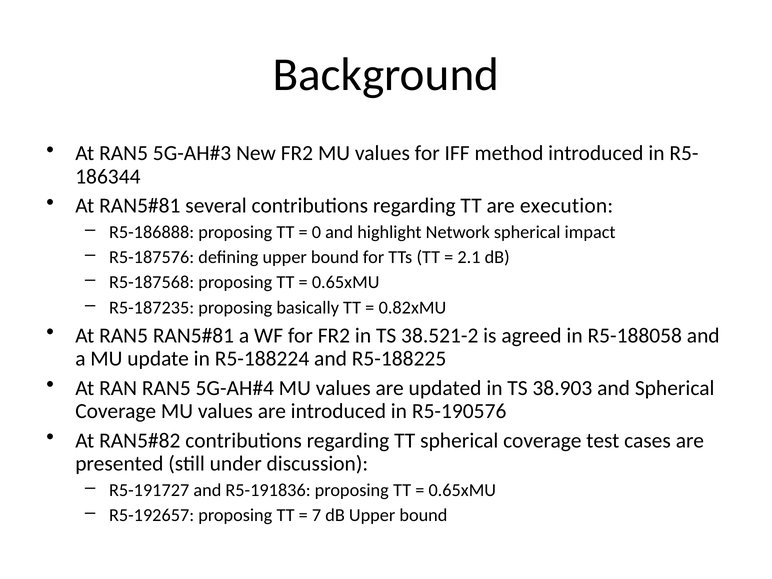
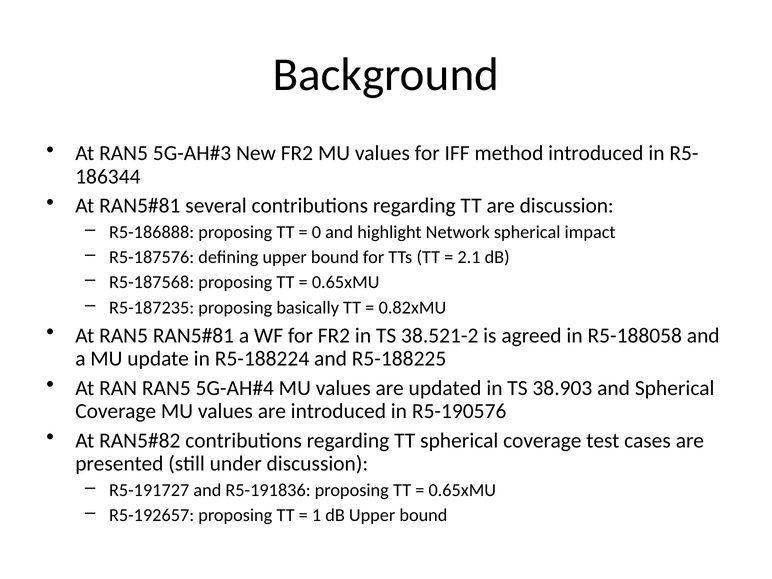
are execution: execution -> discussion (567, 206)
7: 7 -> 1 (317, 515)
